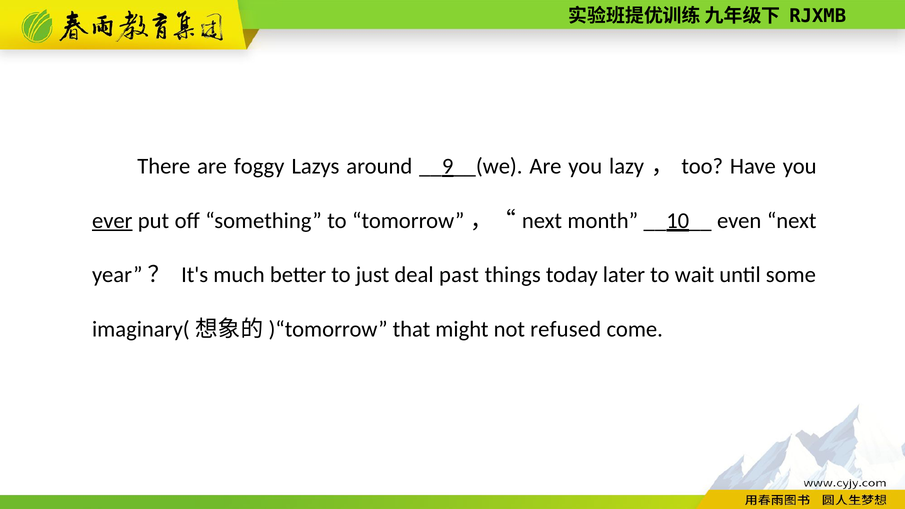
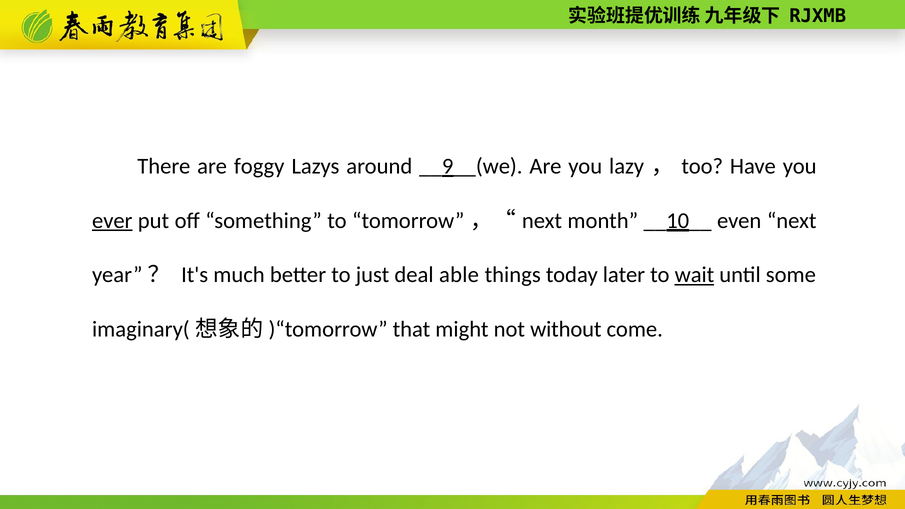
past: past -> able (459, 275)
wait underline: none -> present (694, 275)
refused: refused -> without (566, 329)
